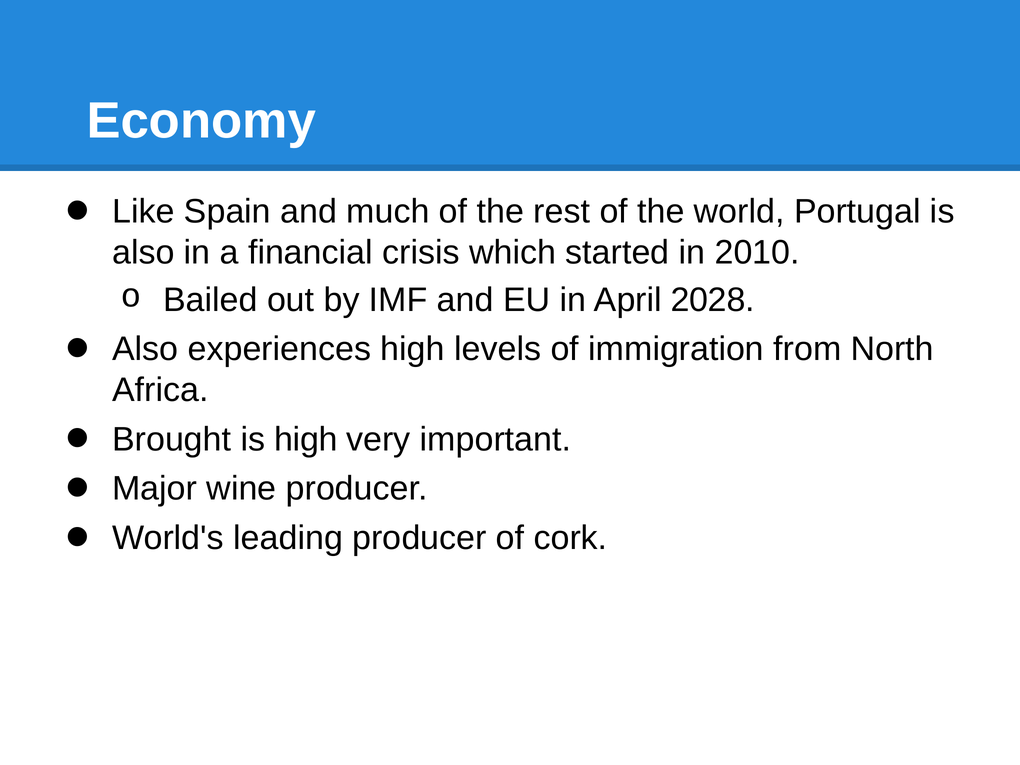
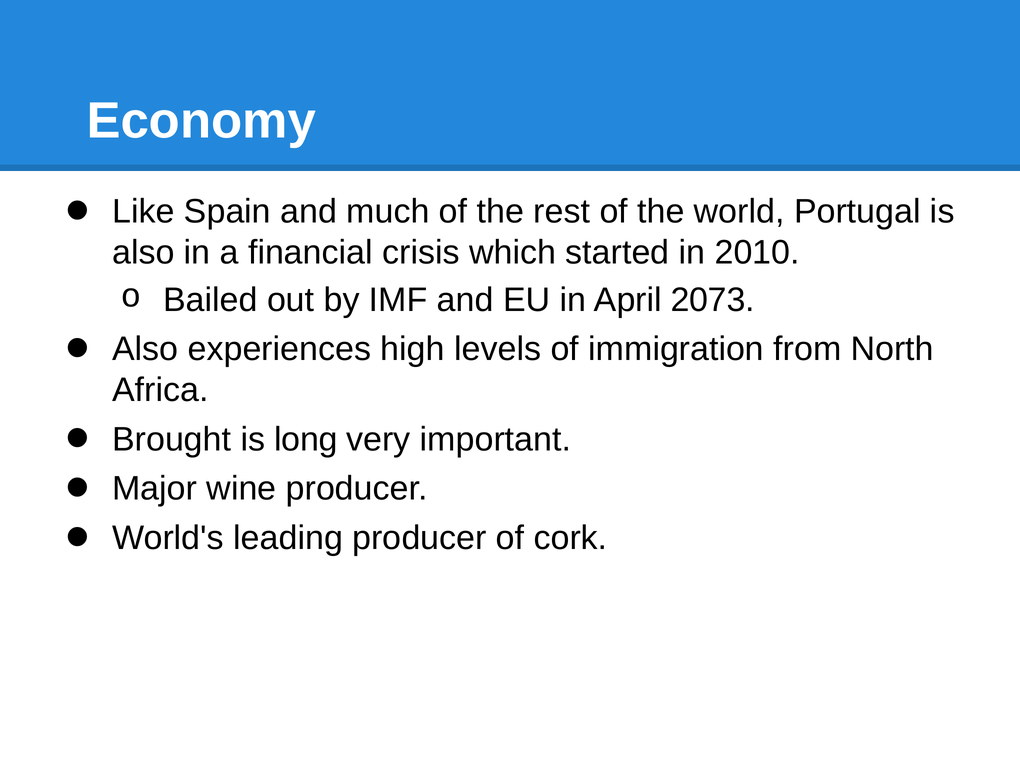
2028: 2028 -> 2073 (713, 300)
is high: high -> long (306, 439)
